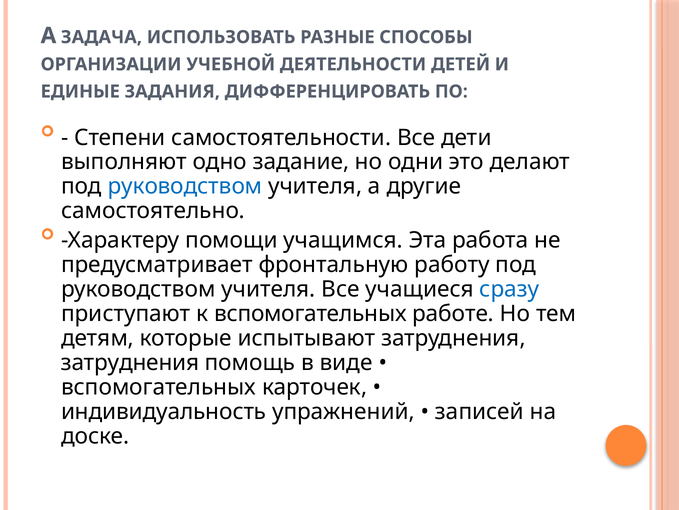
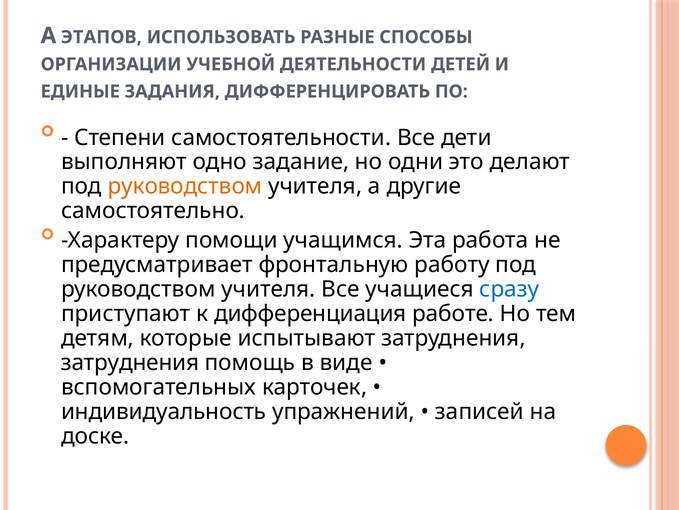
ЗАДАЧА: ЗАДАЧА -> ЭТАПОВ (101, 37)
руководством colour: blue -> orange (185, 186)
к вспомогательных: вспомогательных -> дифференциация (310, 313)
